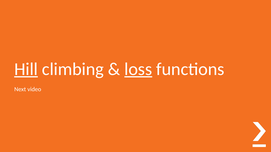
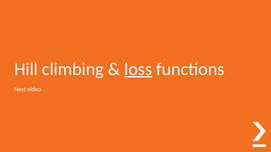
Hill underline: present -> none (26, 69)
